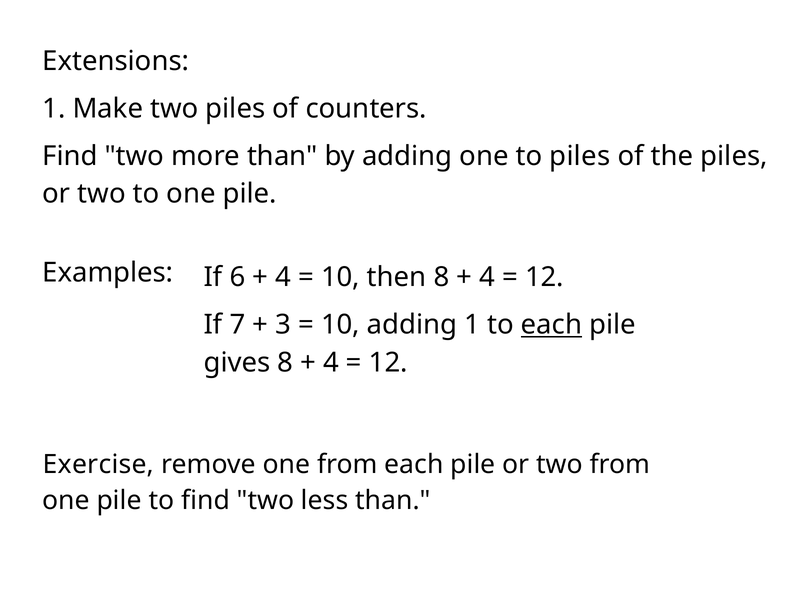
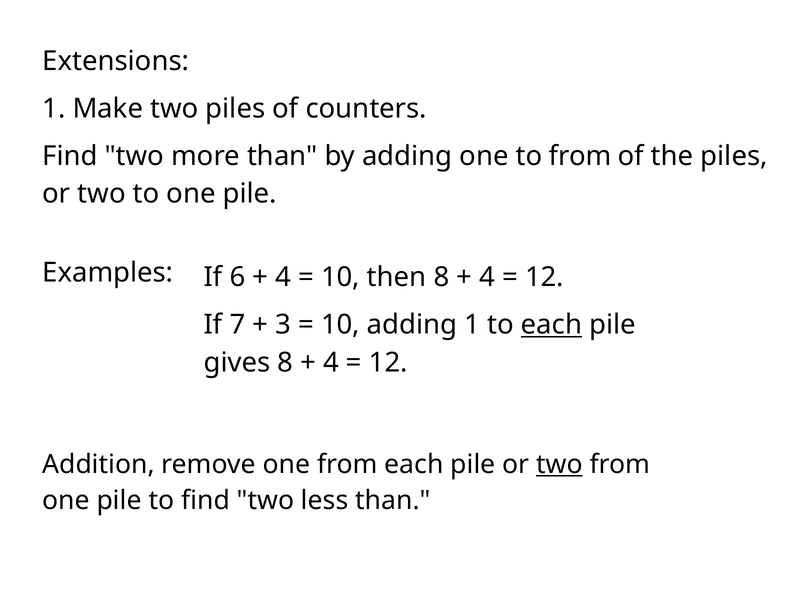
to piles: piles -> from (580, 156)
Exercise: Exercise -> Addition (99, 464)
two underline: none -> present (559, 464)
